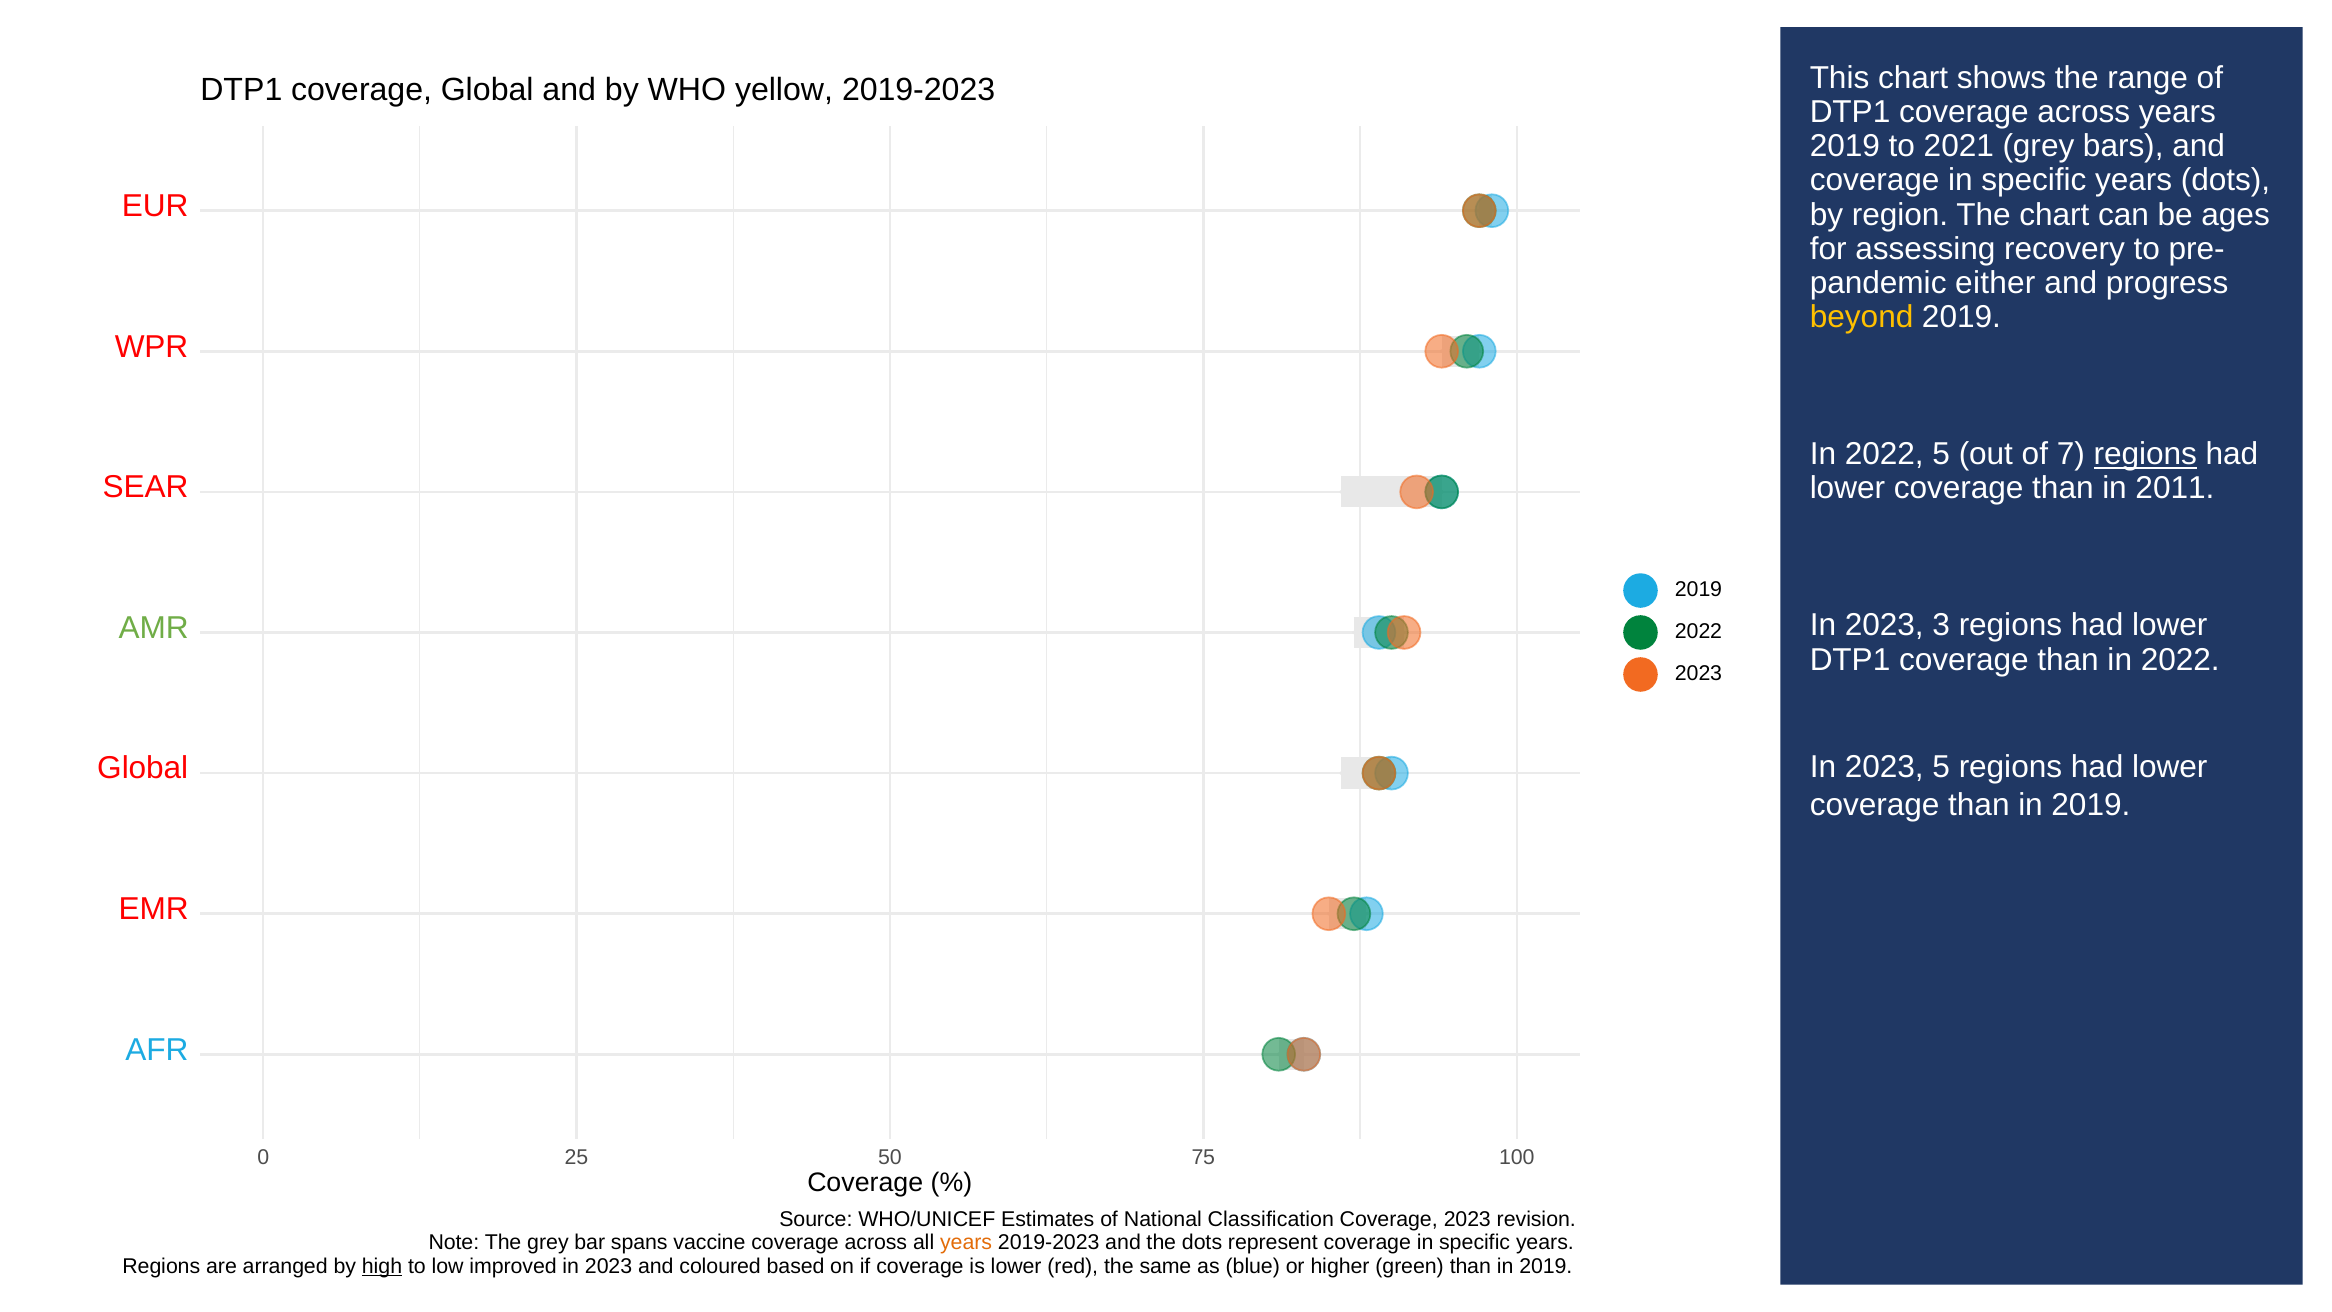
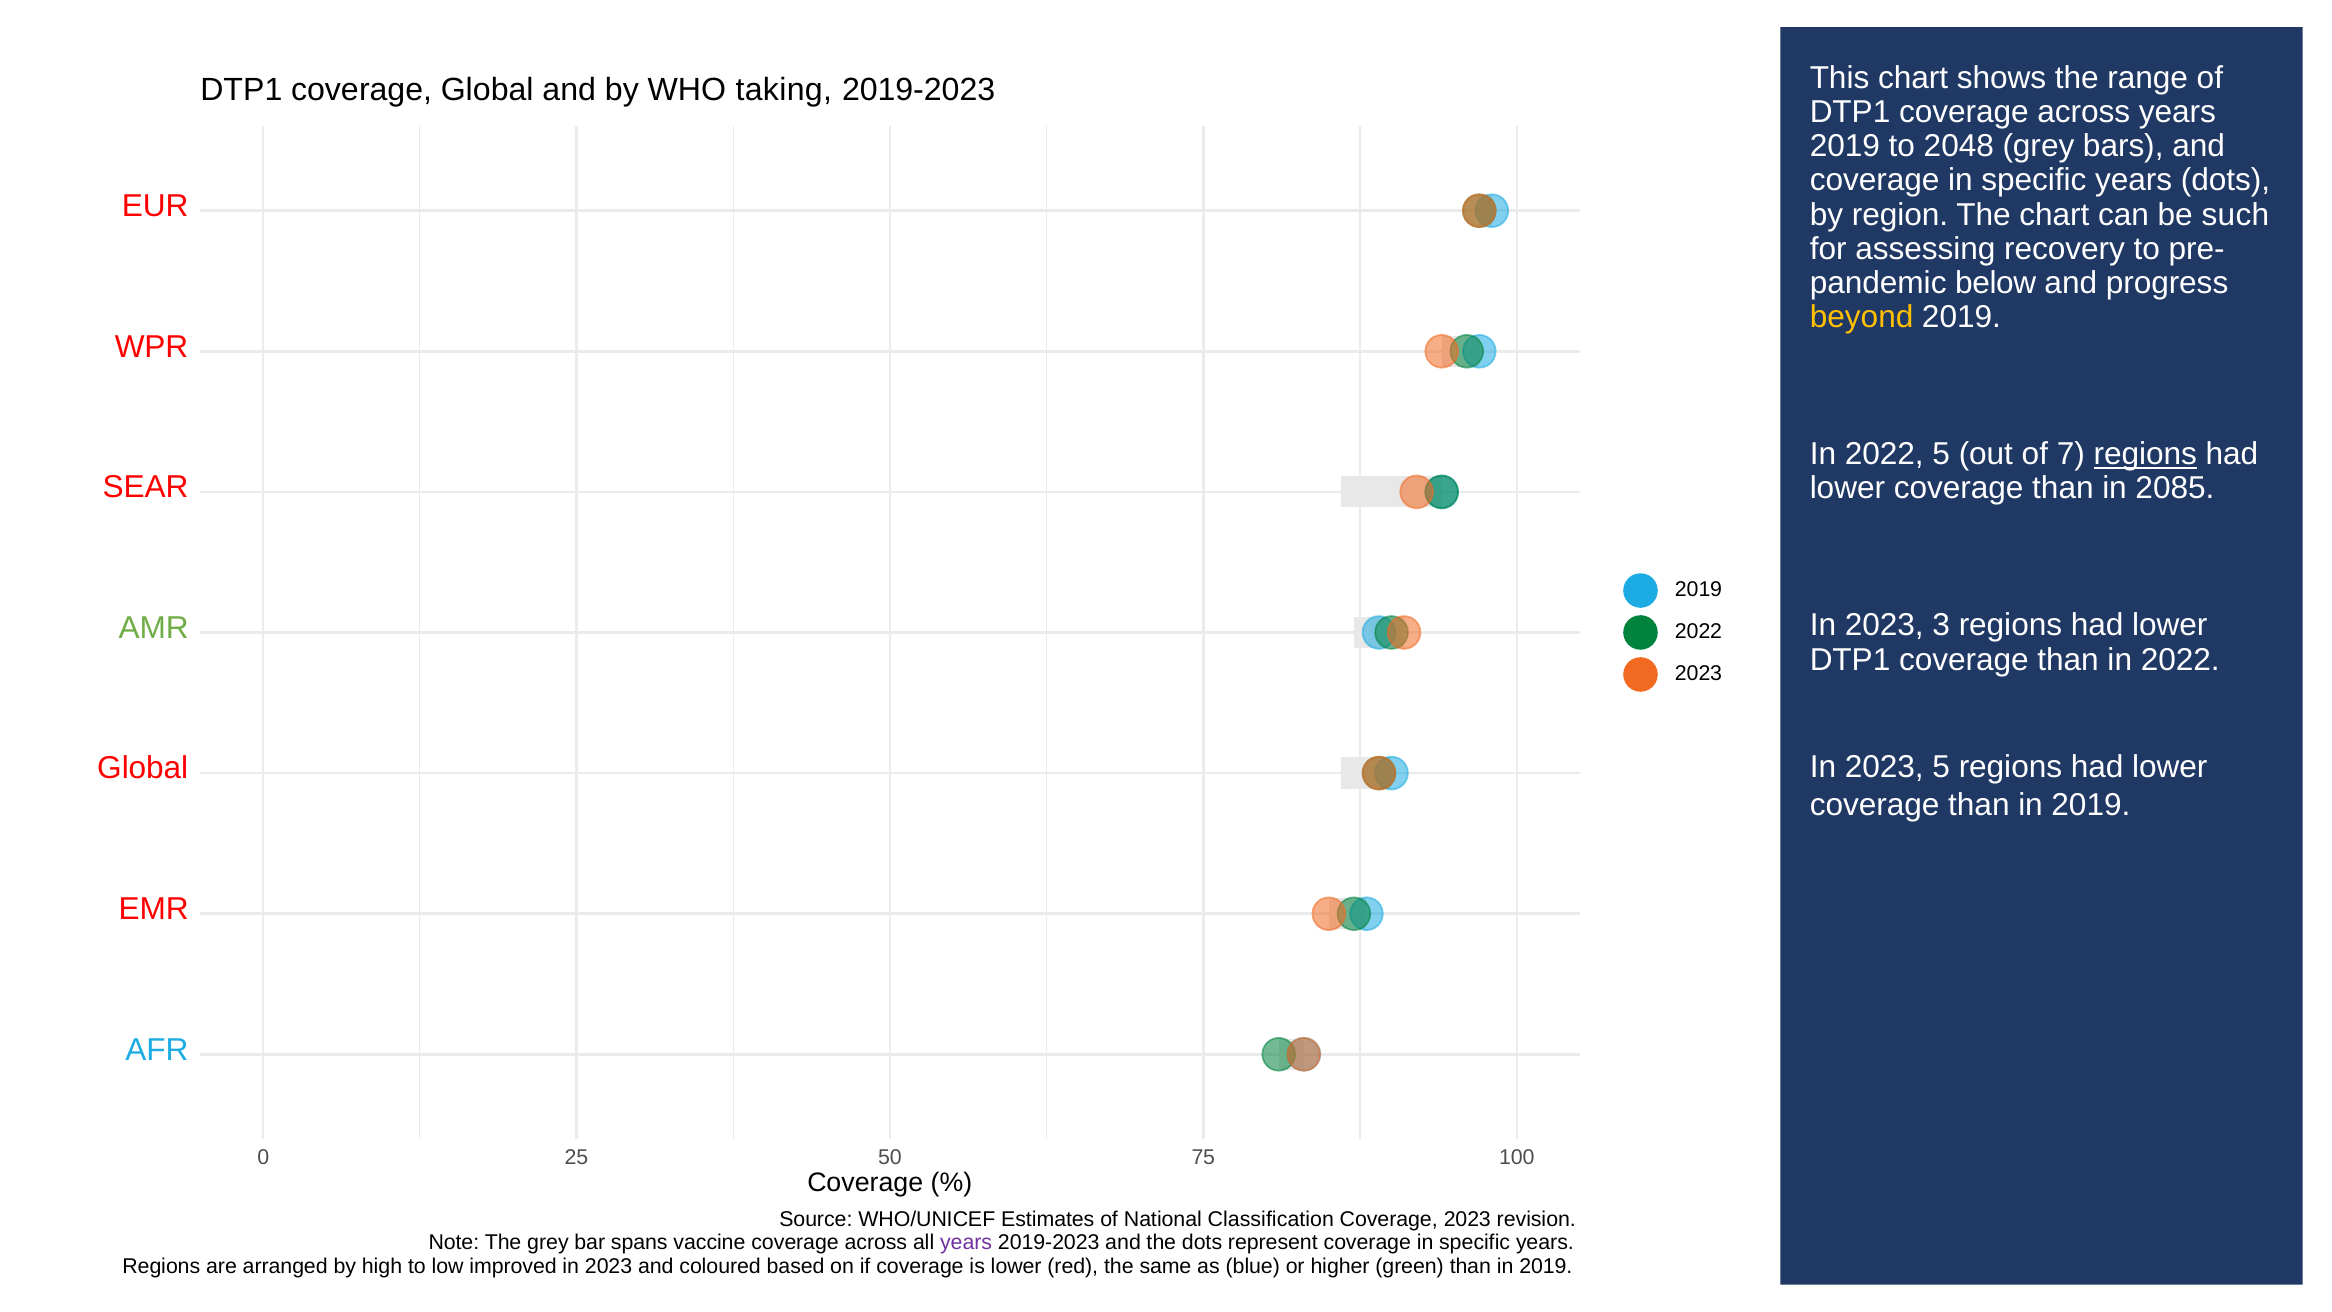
yellow: yellow -> taking (784, 90)
2021: 2021 -> 2048 (1959, 146)
ages: ages -> such (2235, 215)
either: either -> below (1996, 283)
2011: 2011 -> 2085 (2175, 488)
years colour: orange -> purple (966, 1243)
high underline: present -> none (382, 1266)
